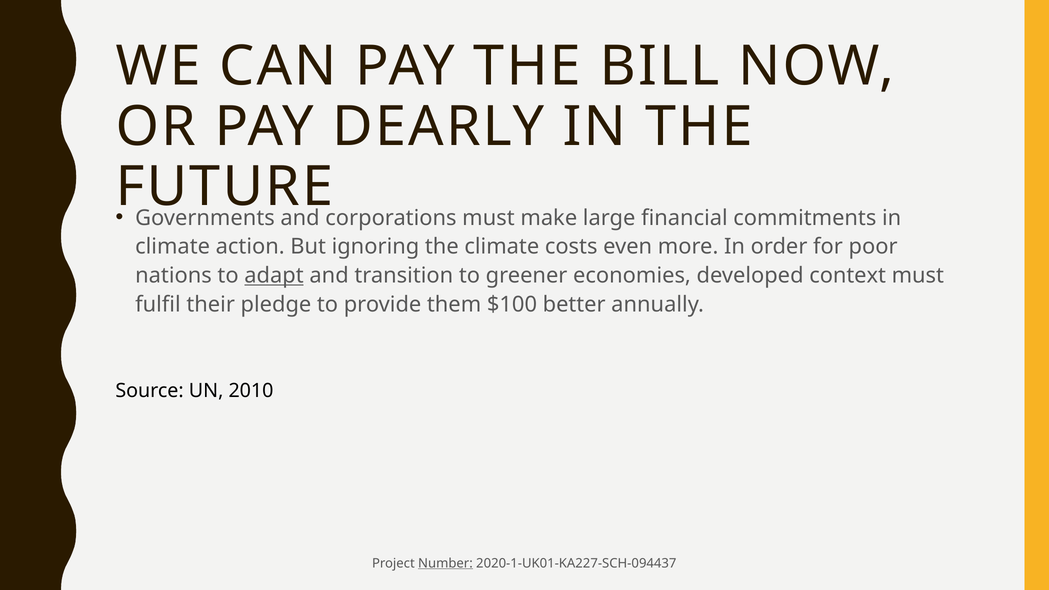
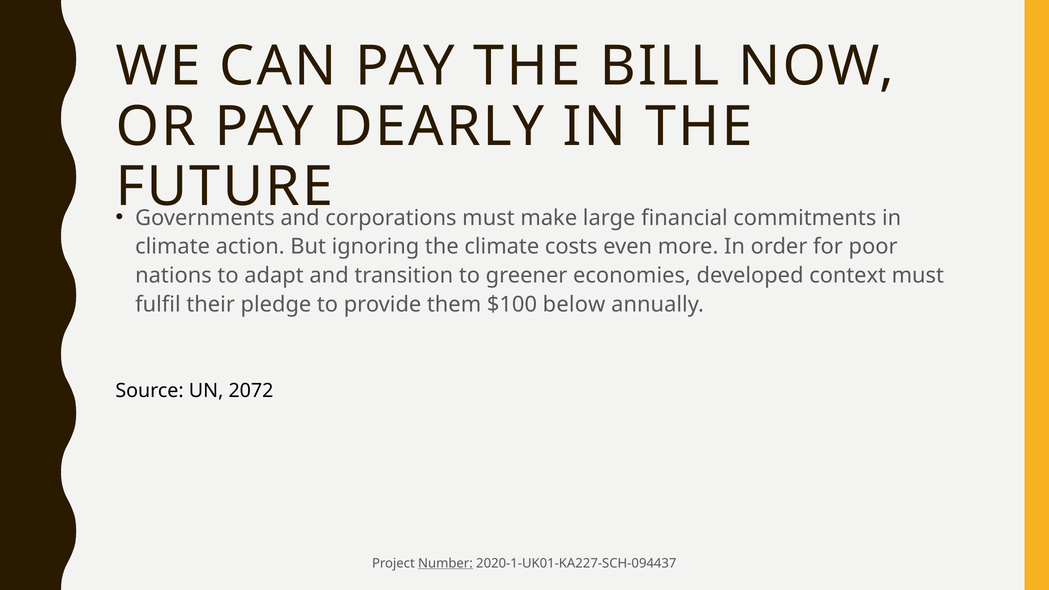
adapt underline: present -> none (274, 276)
better: better -> below (574, 304)
2010: 2010 -> 2072 (251, 391)
